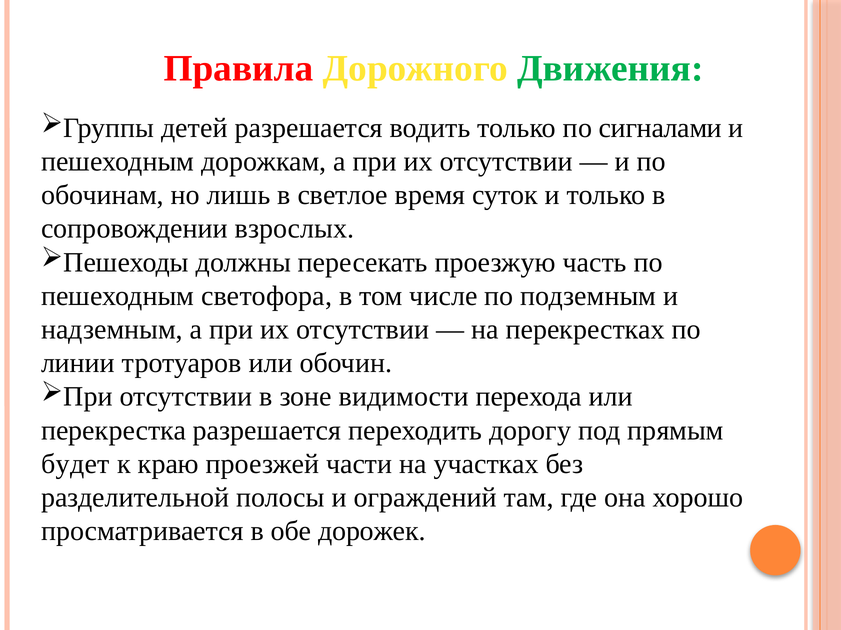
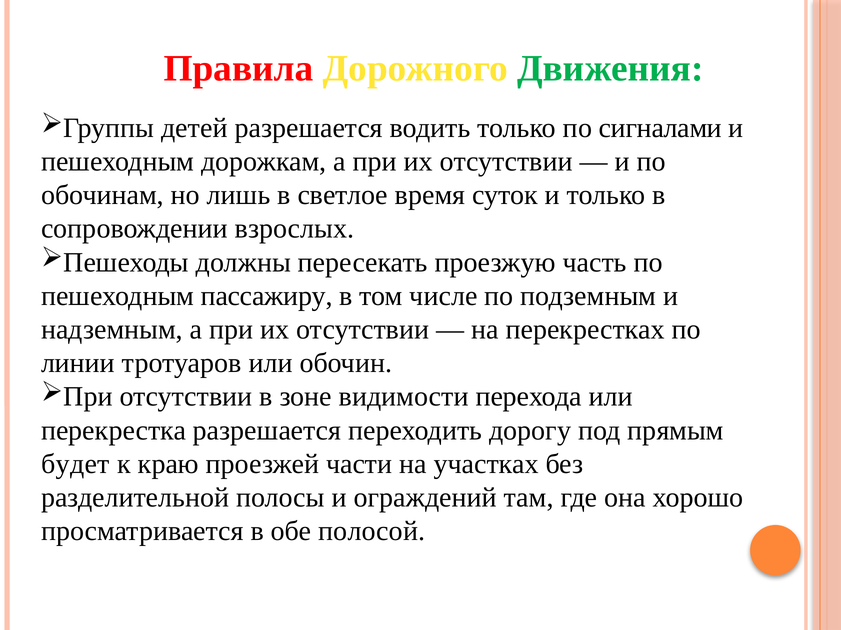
светофора: светофора -> пассажиру (267, 296)
дорожек: дорожек -> полосой (372, 532)
